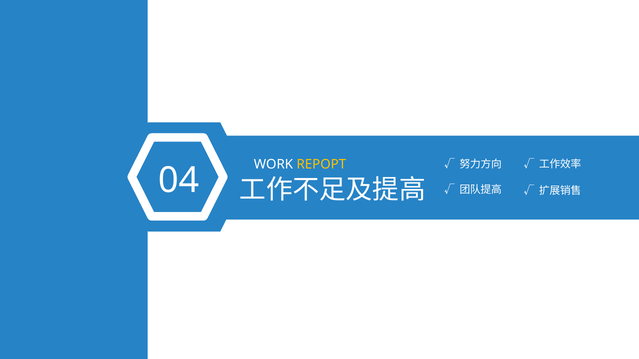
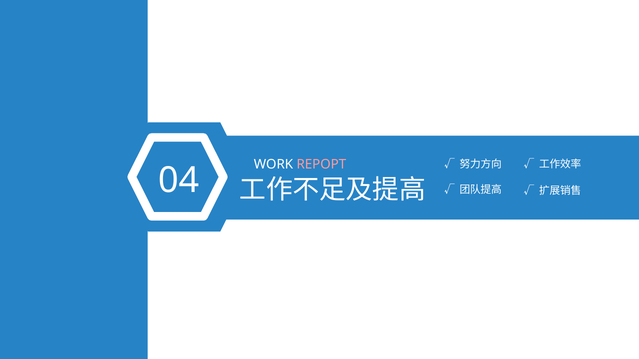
REPOPT colour: yellow -> pink (321, 165)
